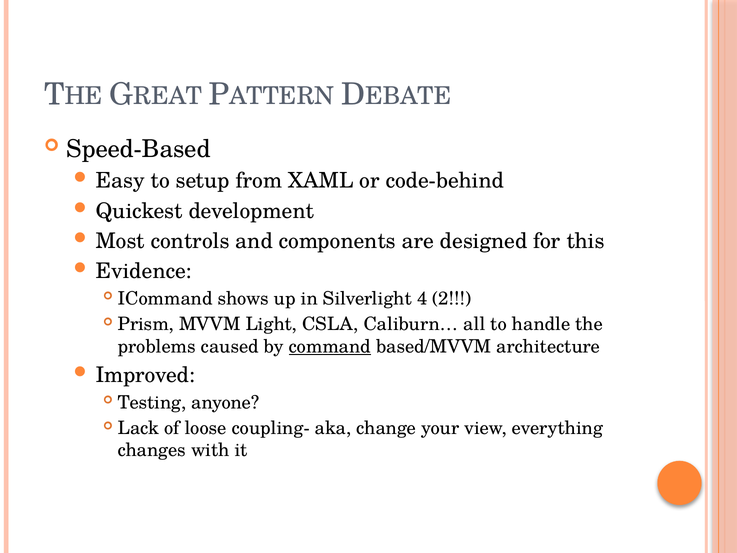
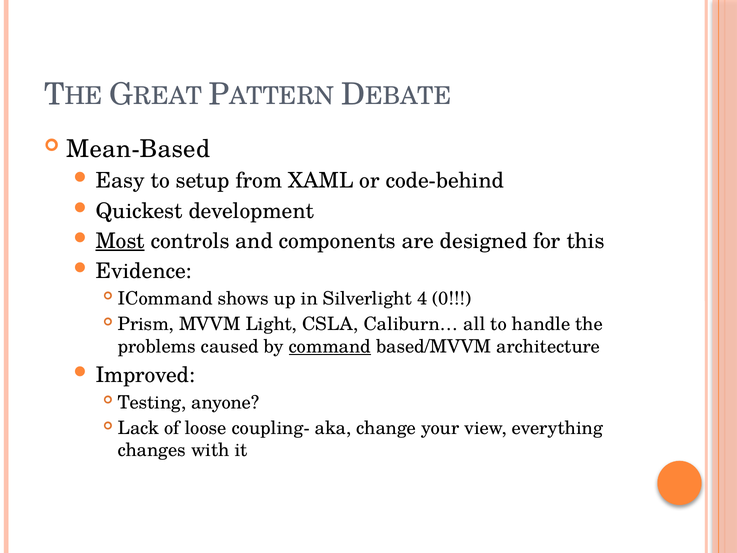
Speed-Based: Speed-Based -> Mean-Based (138, 149)
Most underline: none -> present (120, 241)
2: 2 -> 0 (452, 298)
